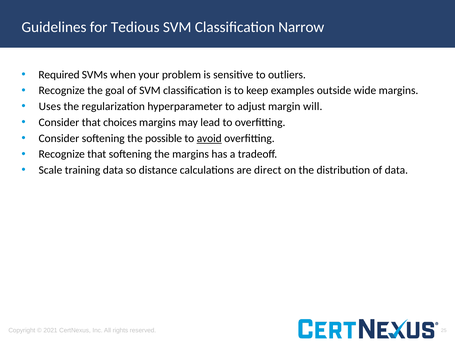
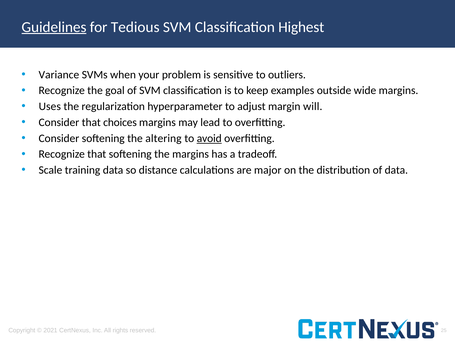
Guidelines underline: none -> present (54, 27)
Narrow: Narrow -> Highest (301, 27)
Required: Required -> Variance (59, 75)
possible: possible -> altering (164, 138)
direct: direct -> major (268, 170)
